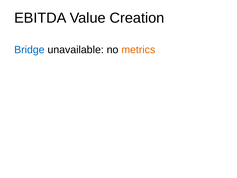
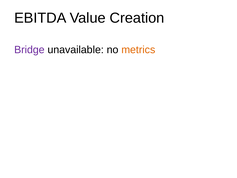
Bridge colour: blue -> purple (29, 50)
